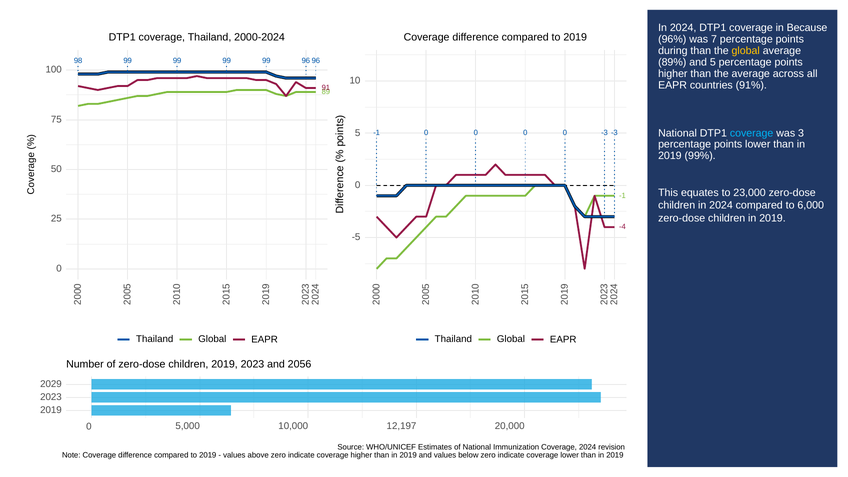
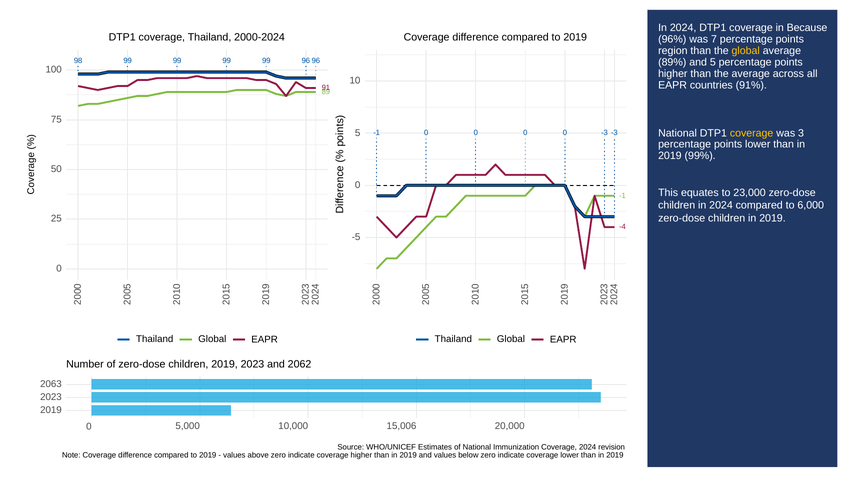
during: during -> region (673, 51)
coverage colour: light blue -> yellow (752, 133)
2056: 2056 -> 2062 (300, 364)
2029: 2029 -> 2063 (51, 384)
12,197: 12,197 -> 15,006 (401, 426)
